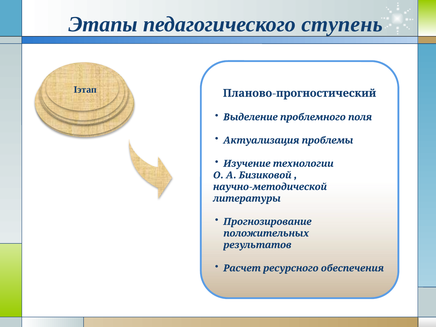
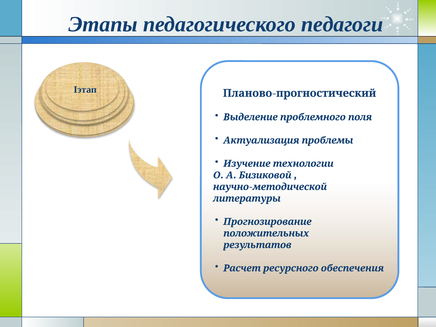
ступень: ступень -> педагоги (342, 24)
